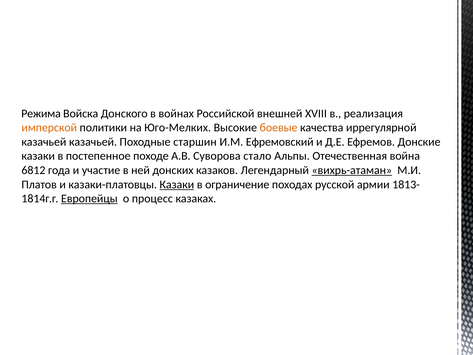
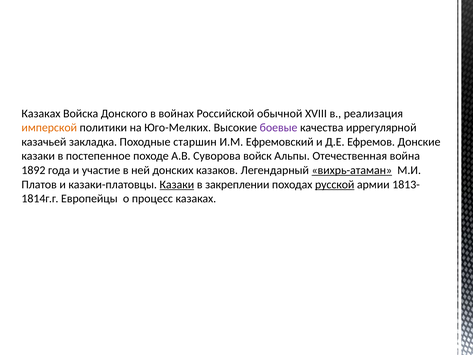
Режима: Режима -> Казаках (41, 113)
внешней: внешней -> обычной (280, 113)
боевые colour: orange -> purple (279, 128)
казачьей казачьей: казачьей -> закладка (93, 142)
стало: стало -> войск (257, 156)
6812: 6812 -> 1892 (33, 170)
ограничение: ограничение -> закреплении (237, 184)
русской underline: none -> present (335, 184)
Европейцы underline: present -> none (89, 199)
